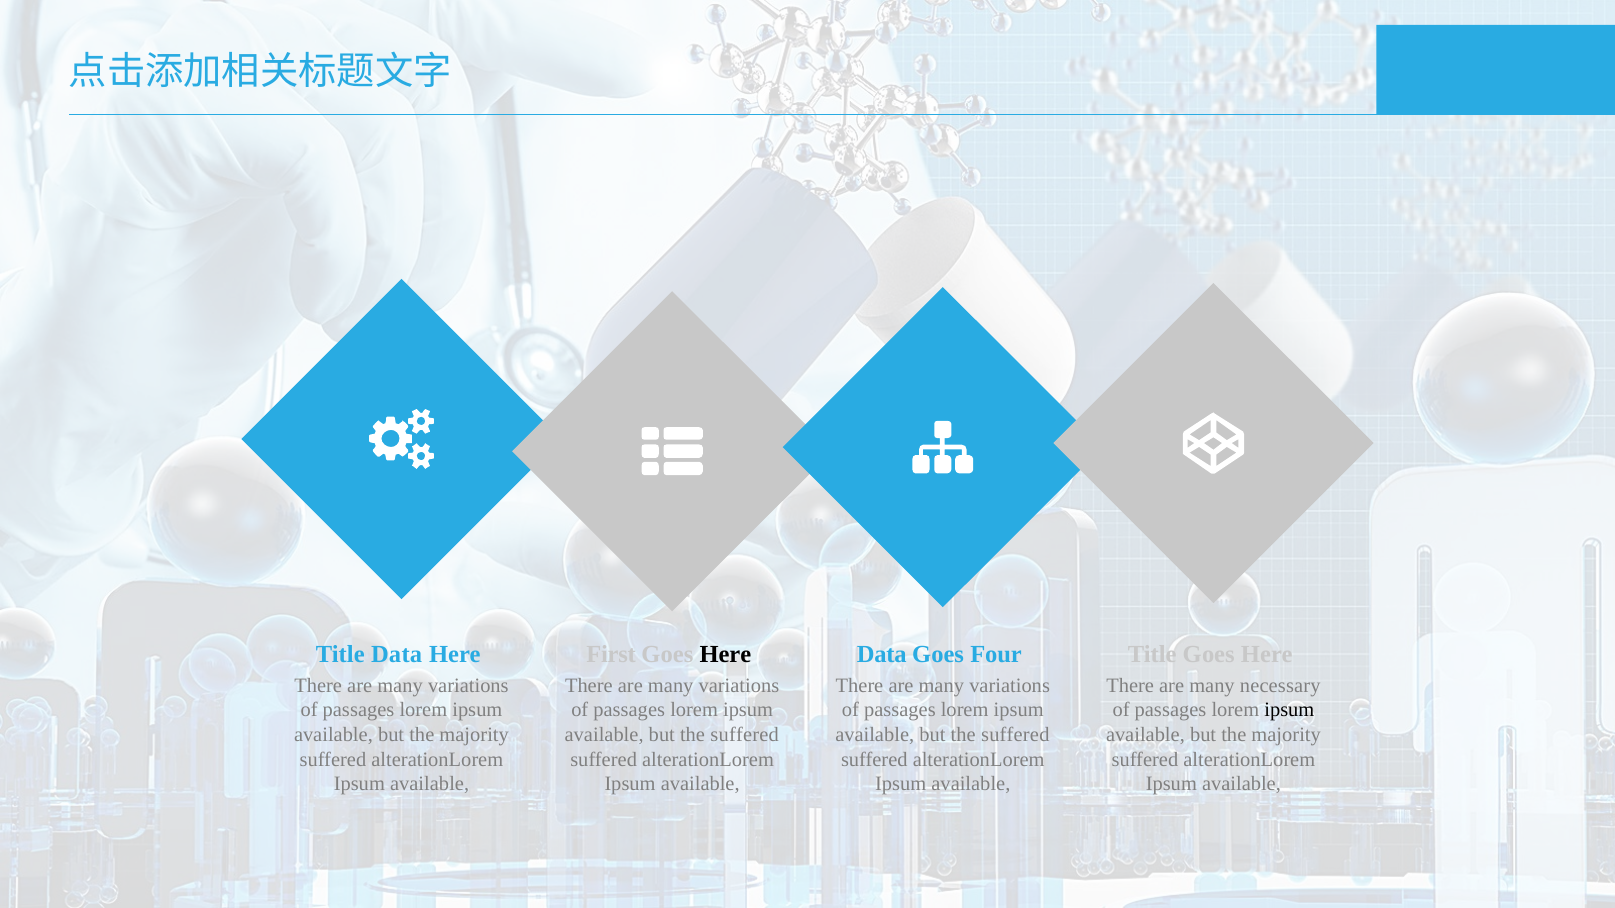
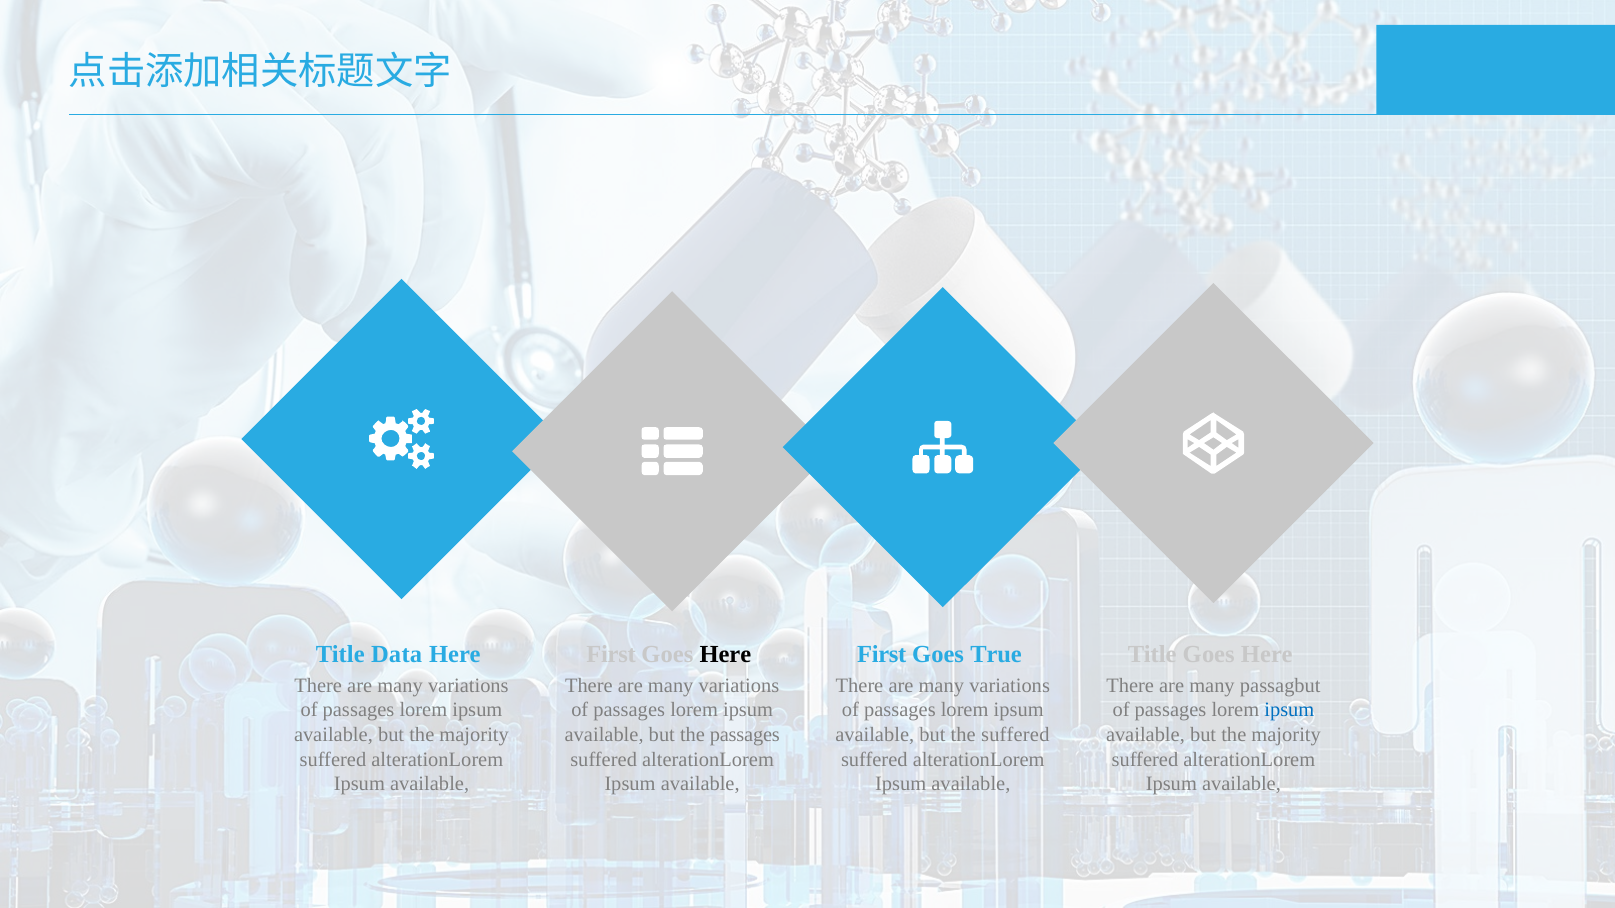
Data: Data -> First (882, 655)
Four: Four -> True (996, 655)
necessary: necessary -> passagbut (1280, 686)
ipsum colour: black -> blue (1289, 711)
suffered: suffered -> passages (745, 735)
